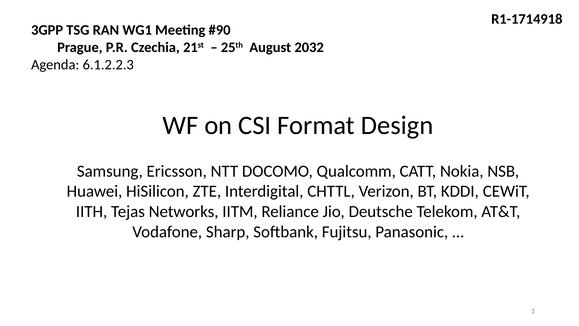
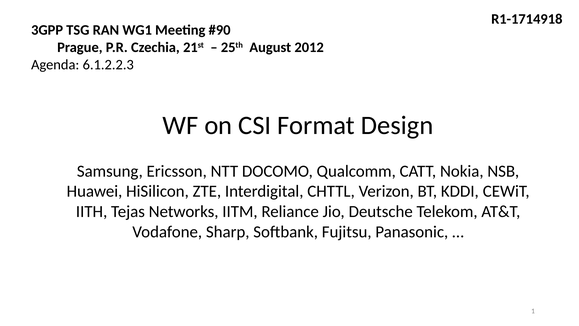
2032: 2032 -> 2012 (309, 47)
